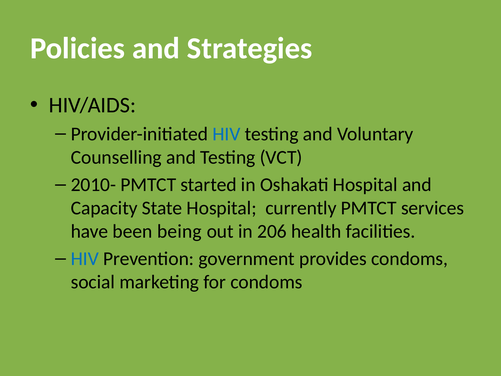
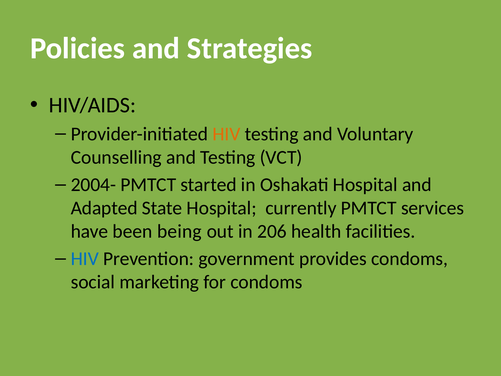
HIV colour: blue -> orange (226, 134)
2010-: 2010- -> 2004- (93, 185)
Capacity: Capacity -> Adapted (104, 208)
